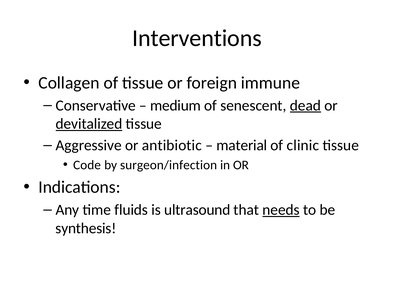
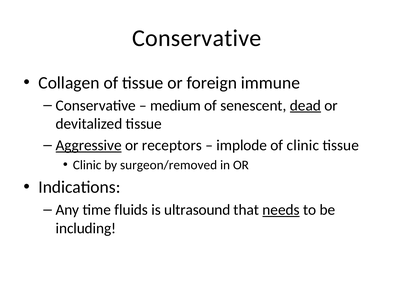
Interventions: Interventions -> Conservative (197, 38)
devitalized underline: present -> none (89, 124)
Aggressive underline: none -> present (89, 145)
antibiotic: antibiotic -> receptors (172, 145)
material: material -> implode (242, 145)
Code: Code -> Clinic (87, 165)
surgeon/infection: surgeon/infection -> surgeon/removed (169, 165)
synthesis: synthesis -> including (86, 228)
